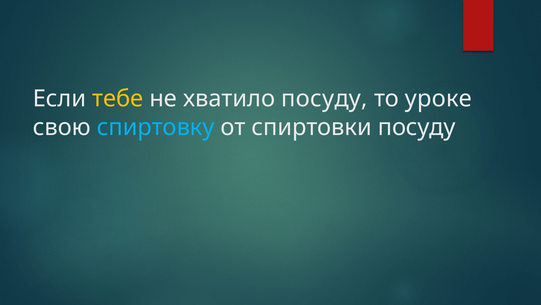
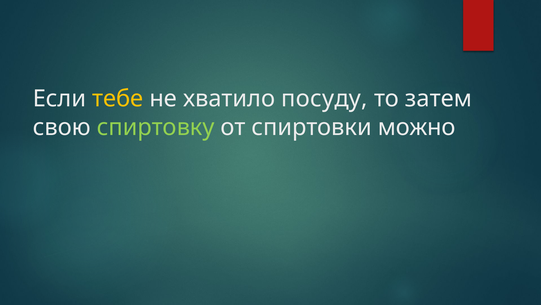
уроке: уроке -> затем (439, 99)
спиртовку colour: light blue -> light green (156, 127)
спиртовки посуду: посуду -> можно (417, 127)
